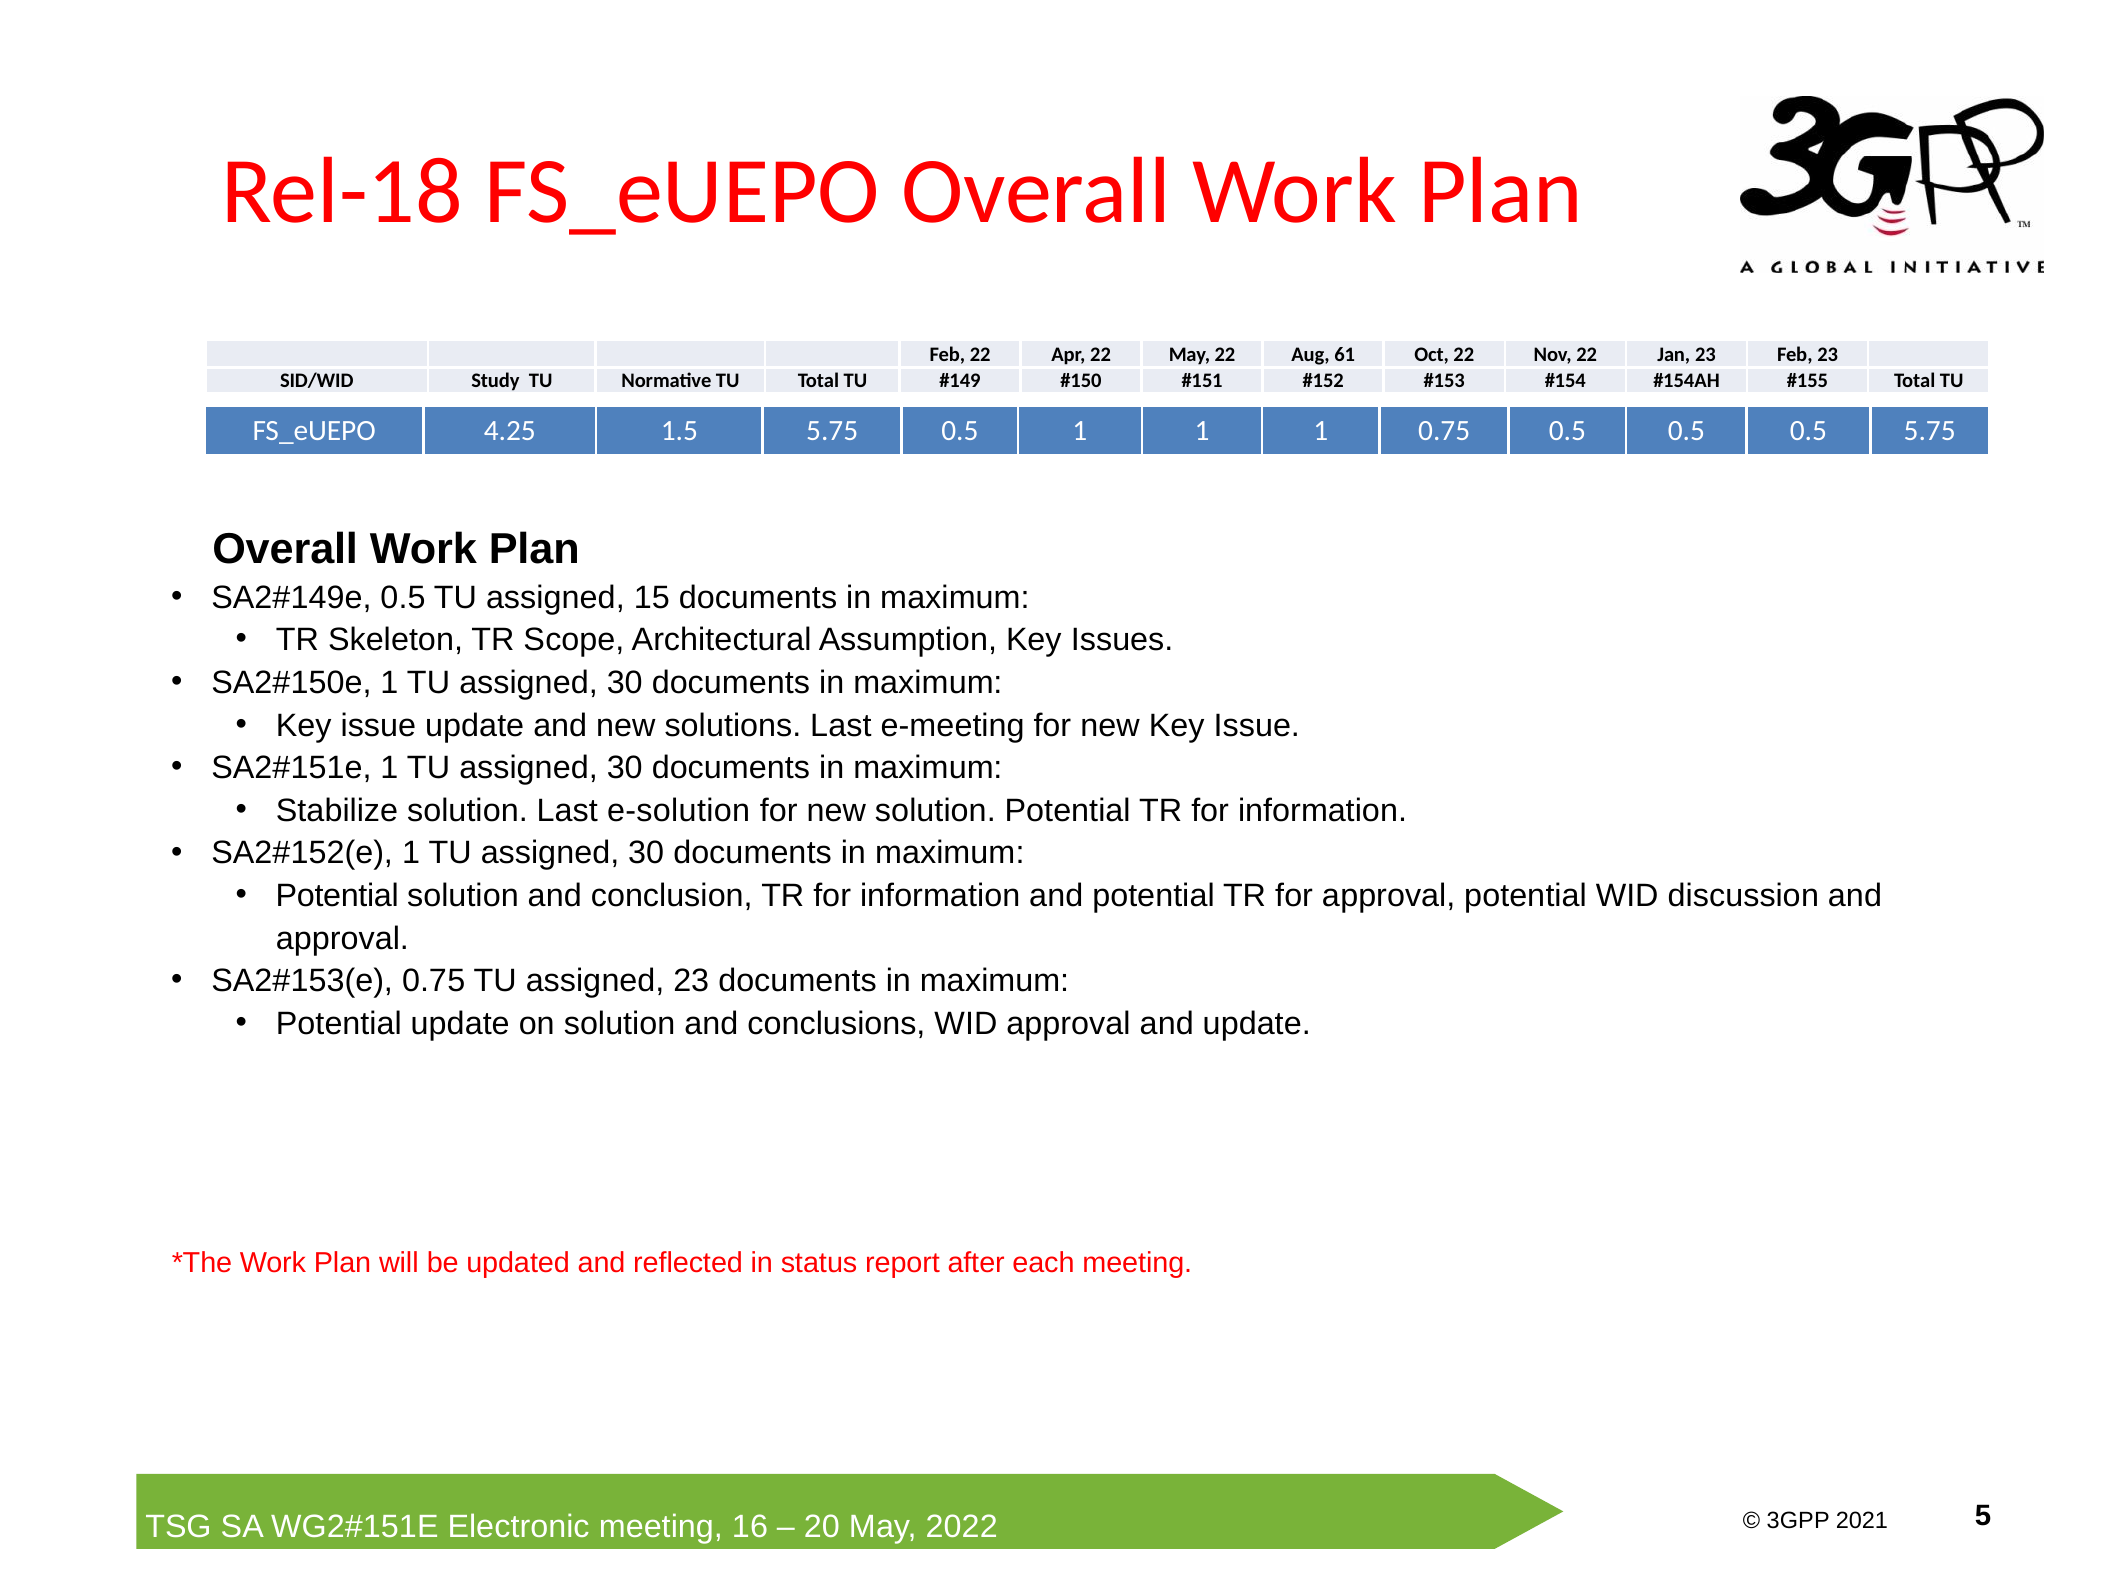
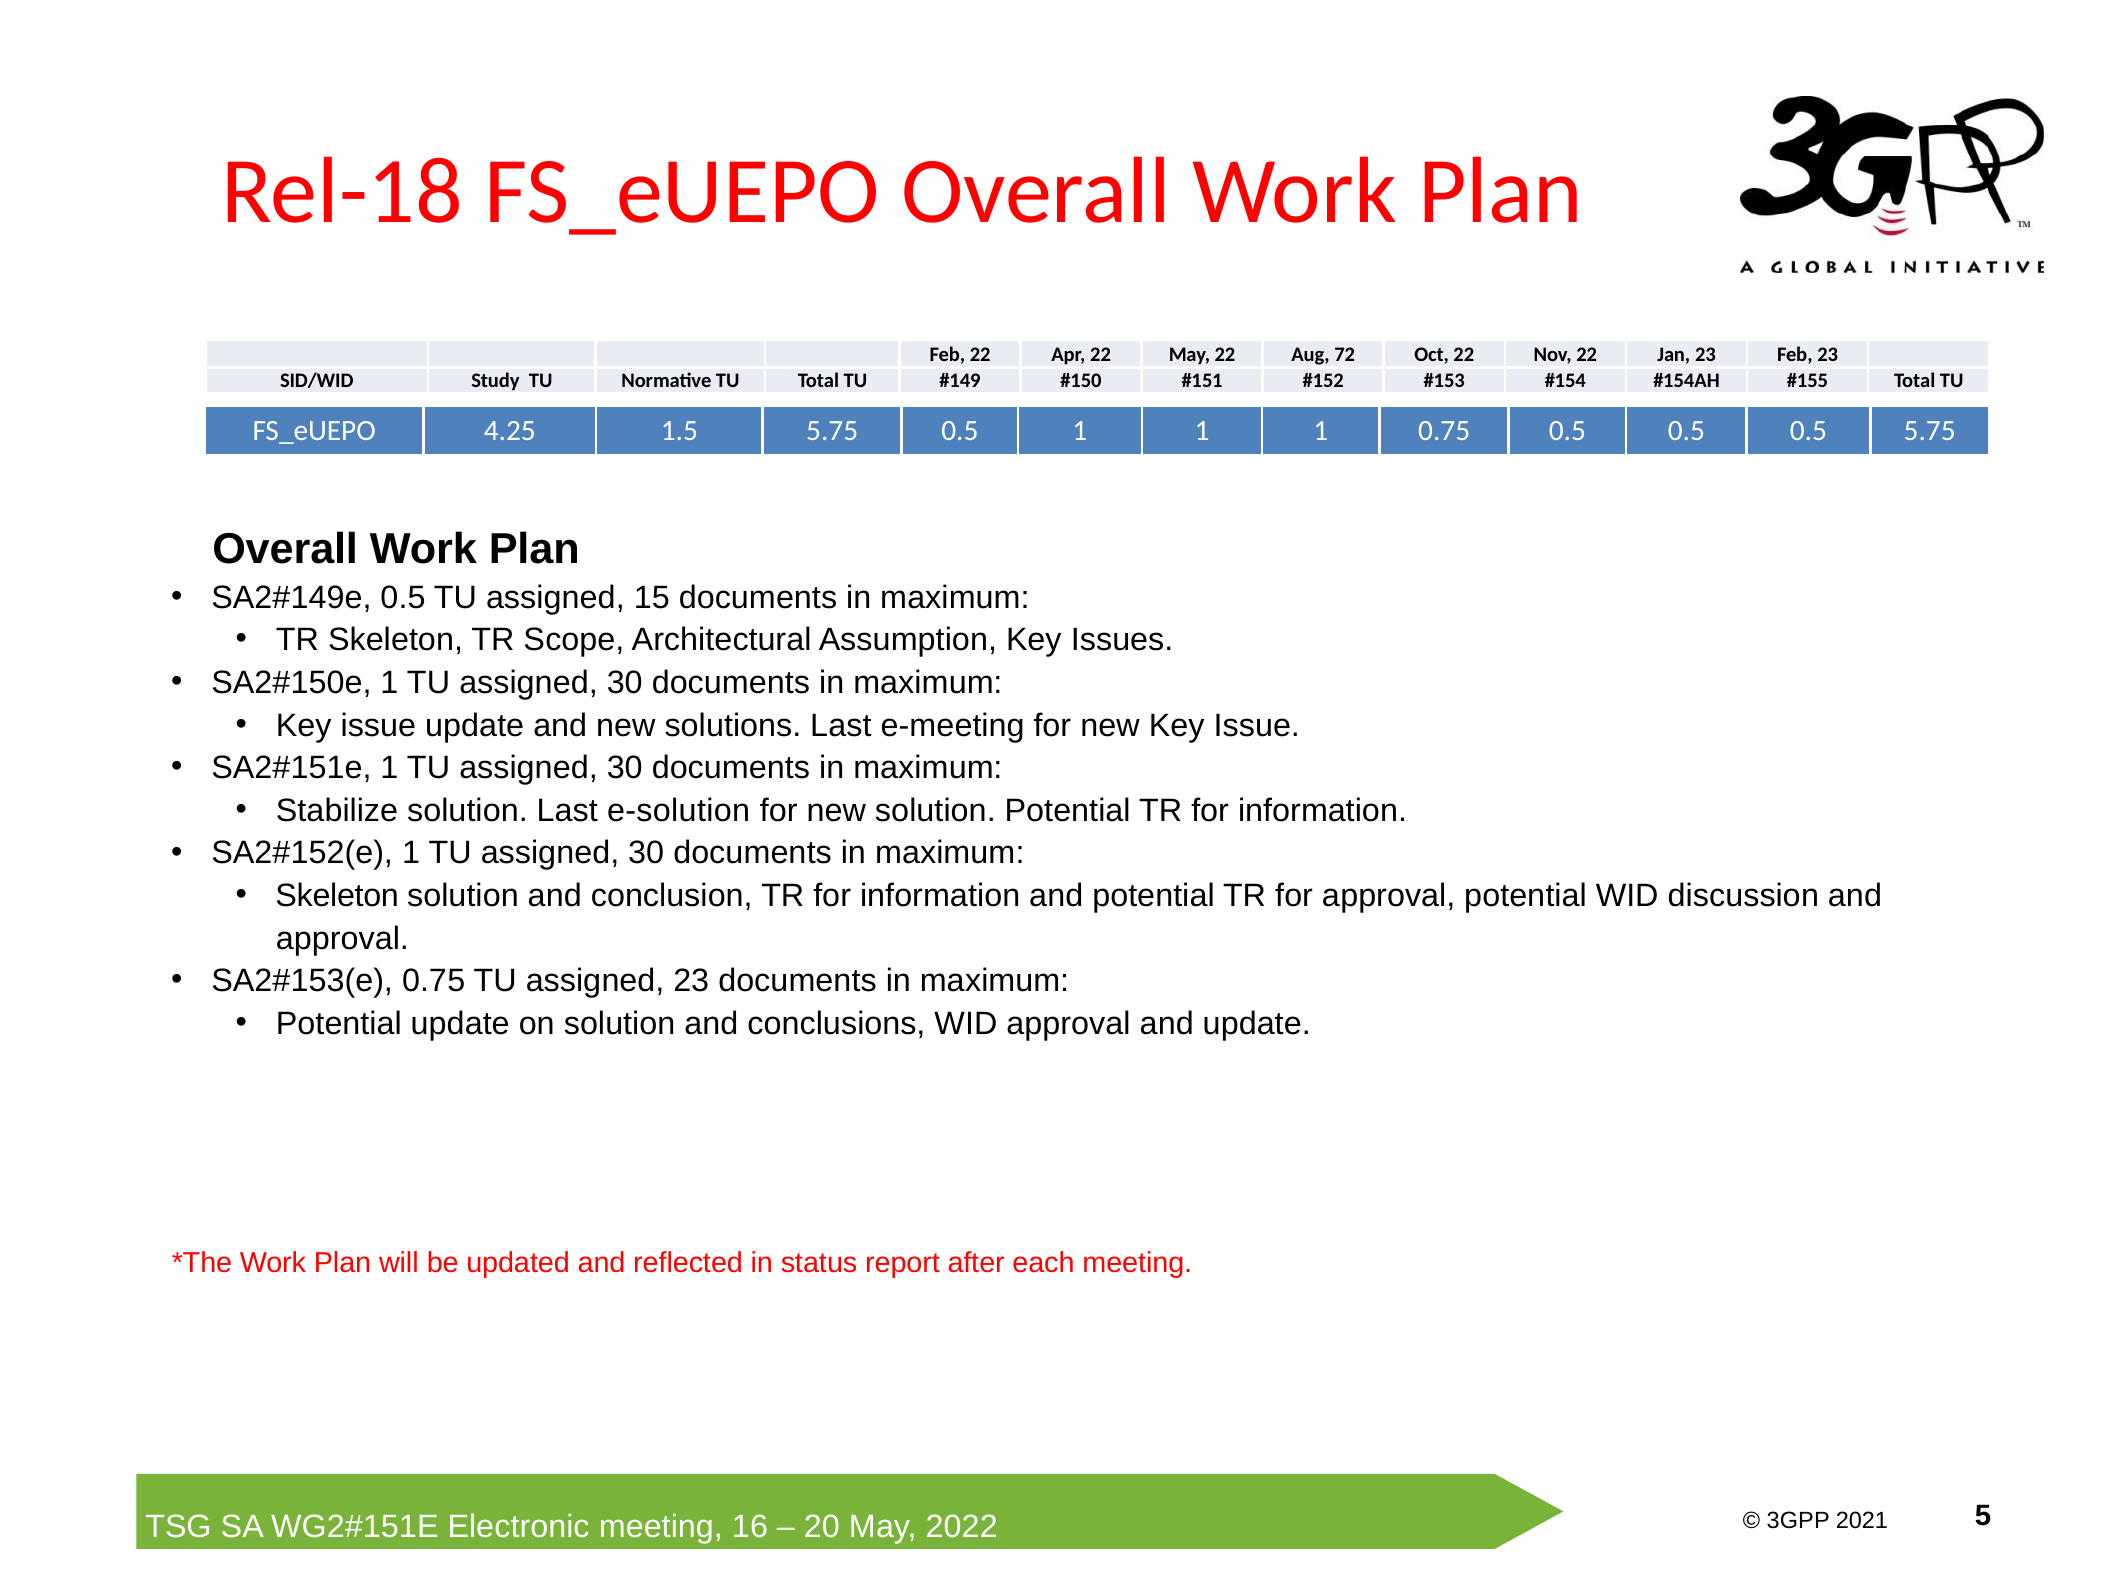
61: 61 -> 72 (1345, 355)
Potential: Potential -> Skeleton (337, 896)
